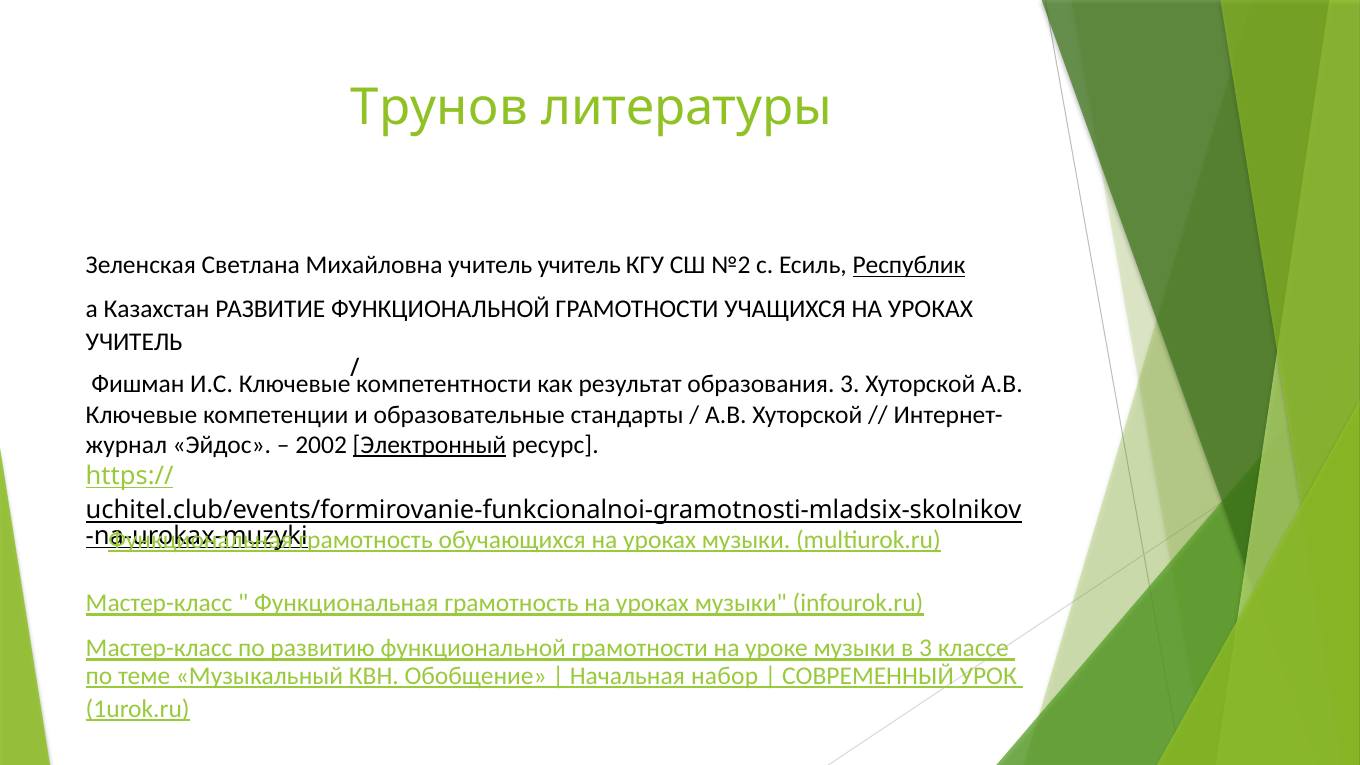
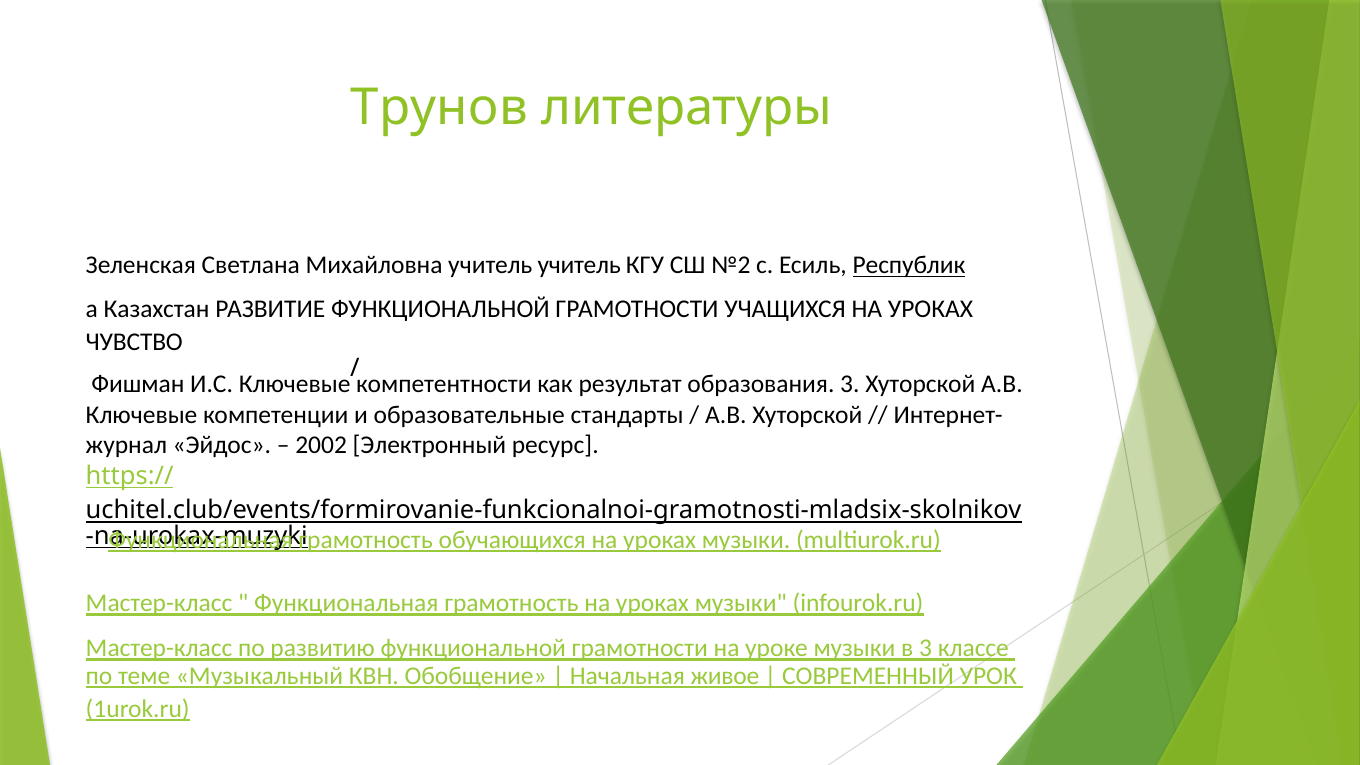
УЧИТЕЛЬ: УЧИТЕЛЬ -> ЧУВСТВО (134, 342)
Электронный underline: present -> none (429, 445)
набор: набор -> живое (725, 676)
